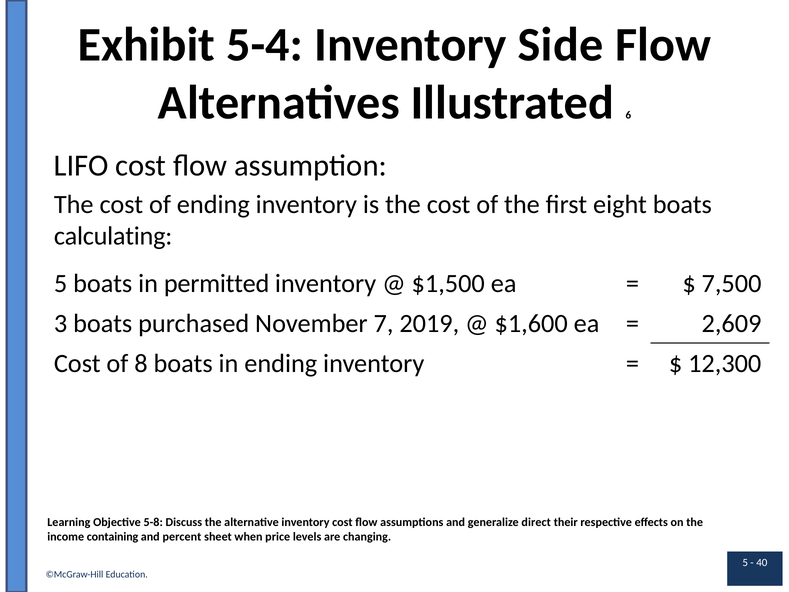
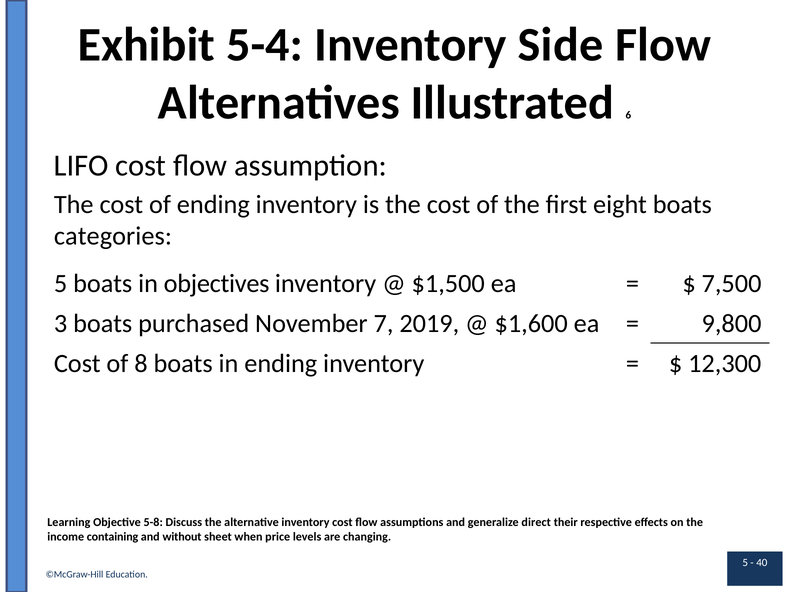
calculating: calculating -> categories (113, 236)
permitted: permitted -> objectives (217, 283)
2,609: 2,609 -> 9,800 (732, 323)
percent: percent -> without (182, 537)
